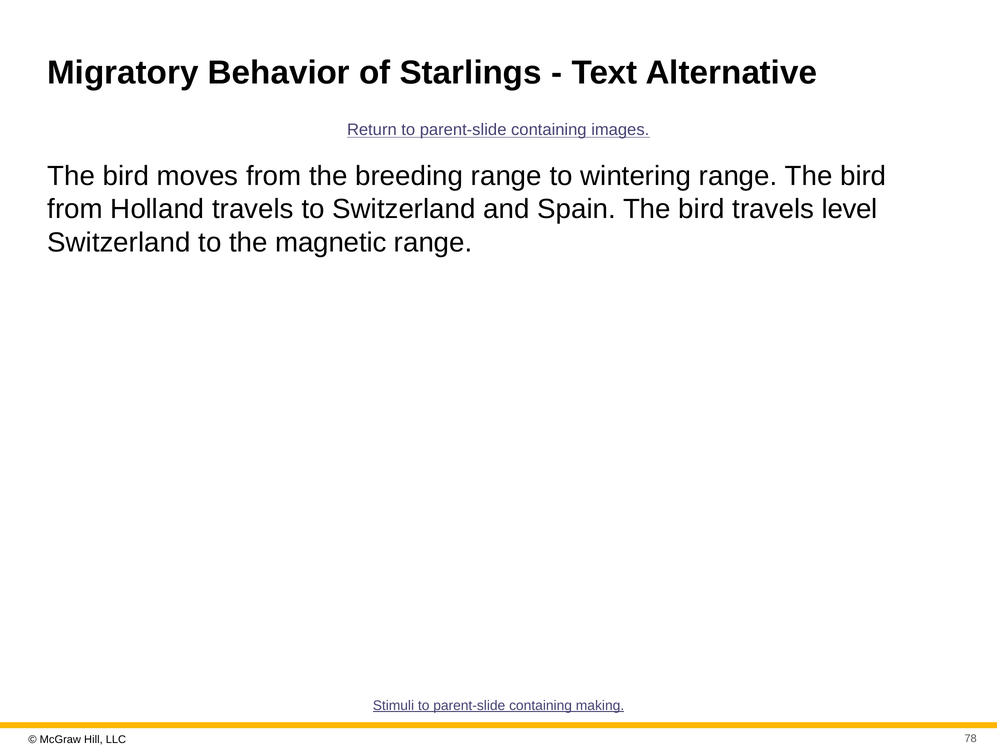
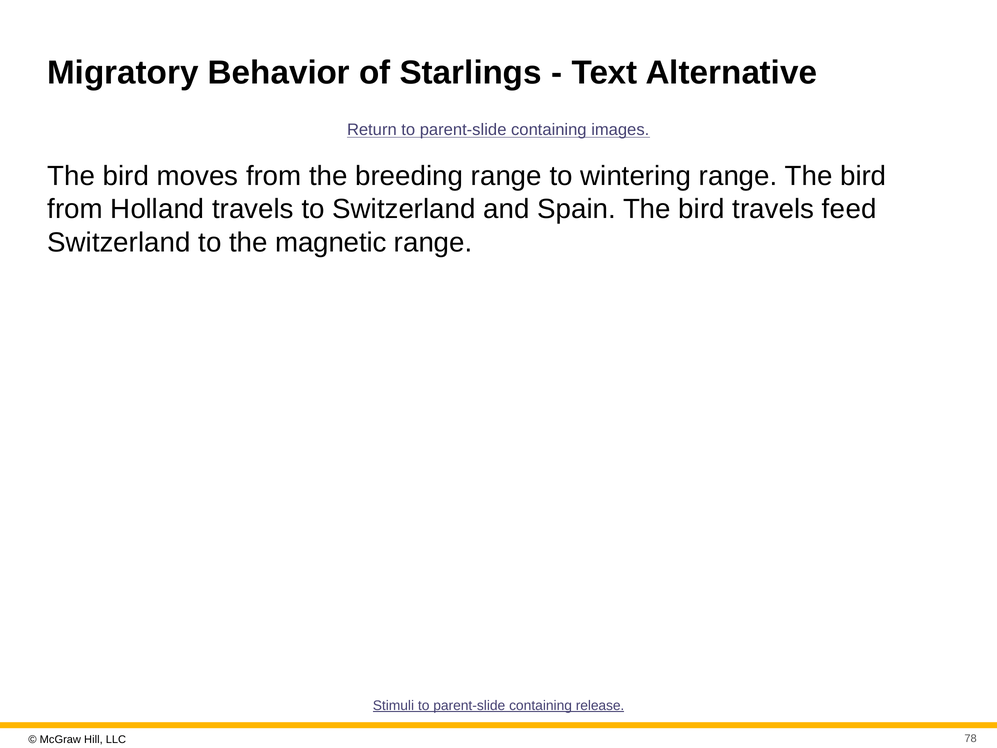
level: level -> feed (849, 209)
making: making -> release (600, 705)
